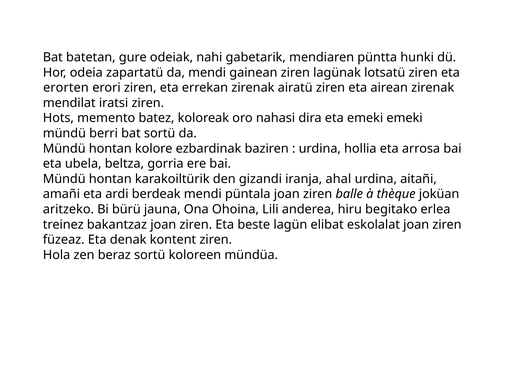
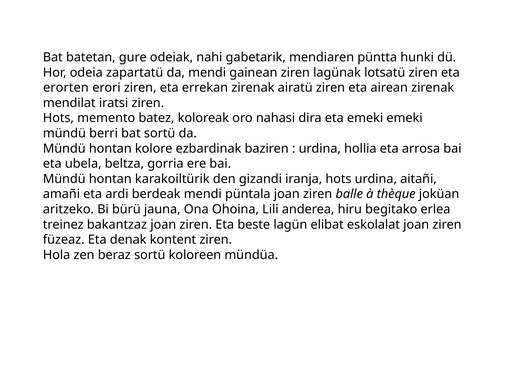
iranja ahal: ahal -> hots (338, 179)
